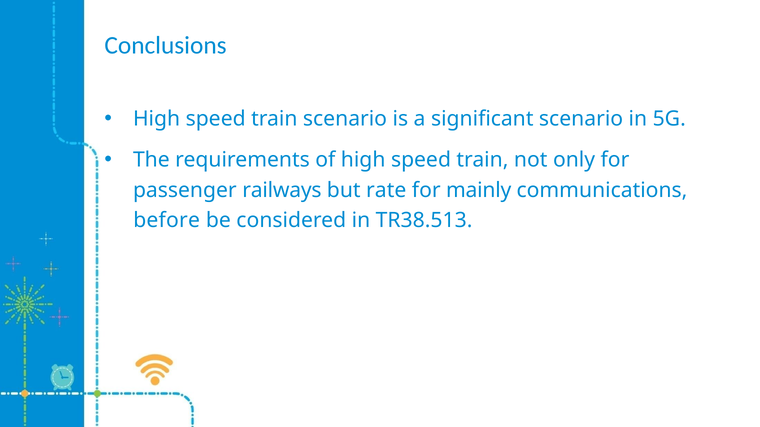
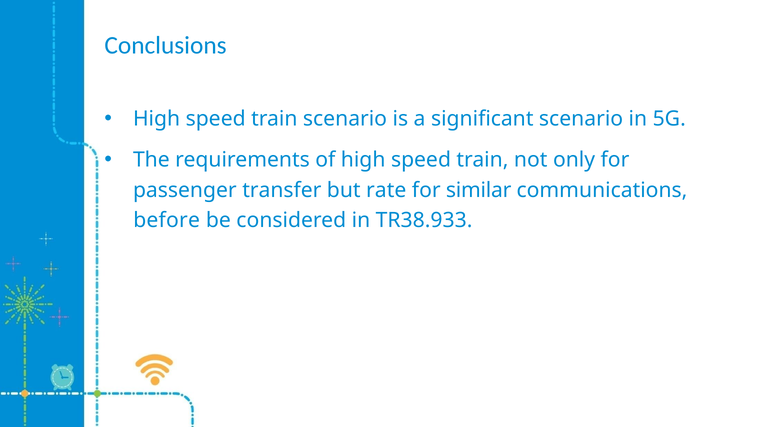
railways: railways -> transfer (282, 190)
mainly: mainly -> similar (479, 190)
TR38.513: TR38.513 -> TR38.933 (424, 221)
